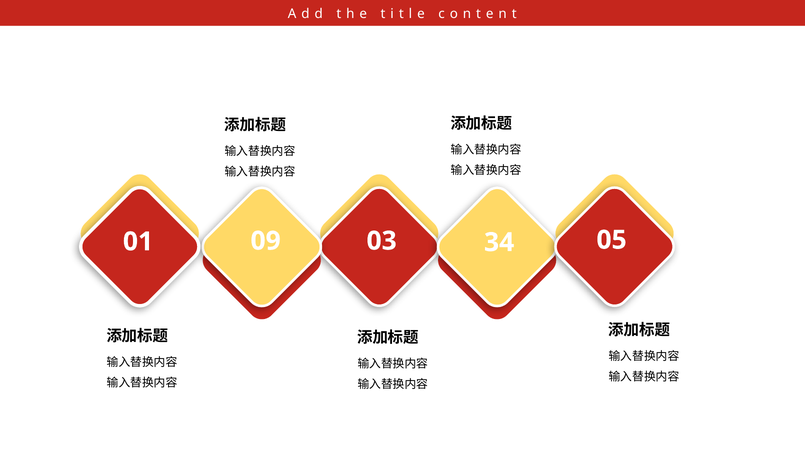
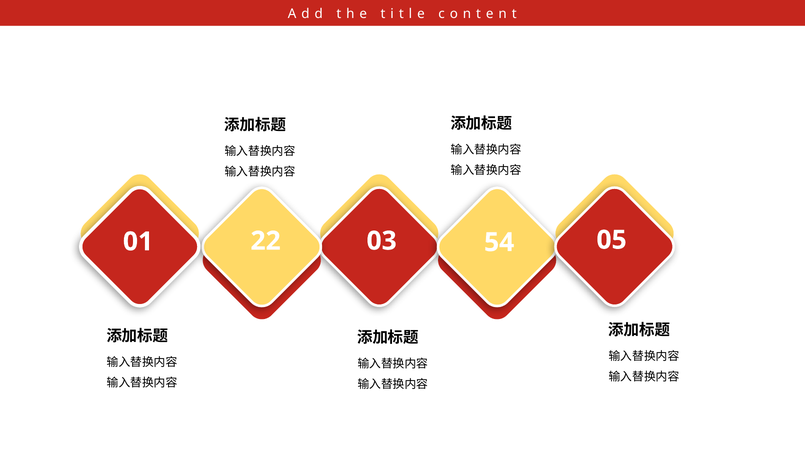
09: 09 -> 22 (266, 241)
34: 34 -> 54 (499, 242)
